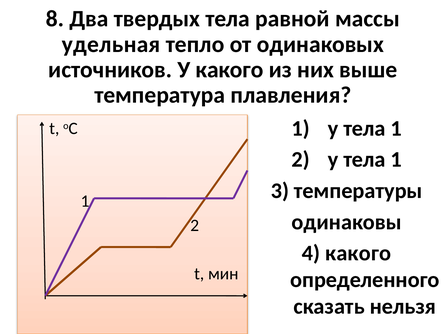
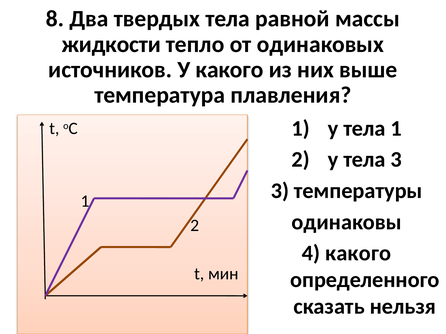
удельная: удельная -> жидкости (111, 44)
2 у тела 1: 1 -> 3 (396, 160)
